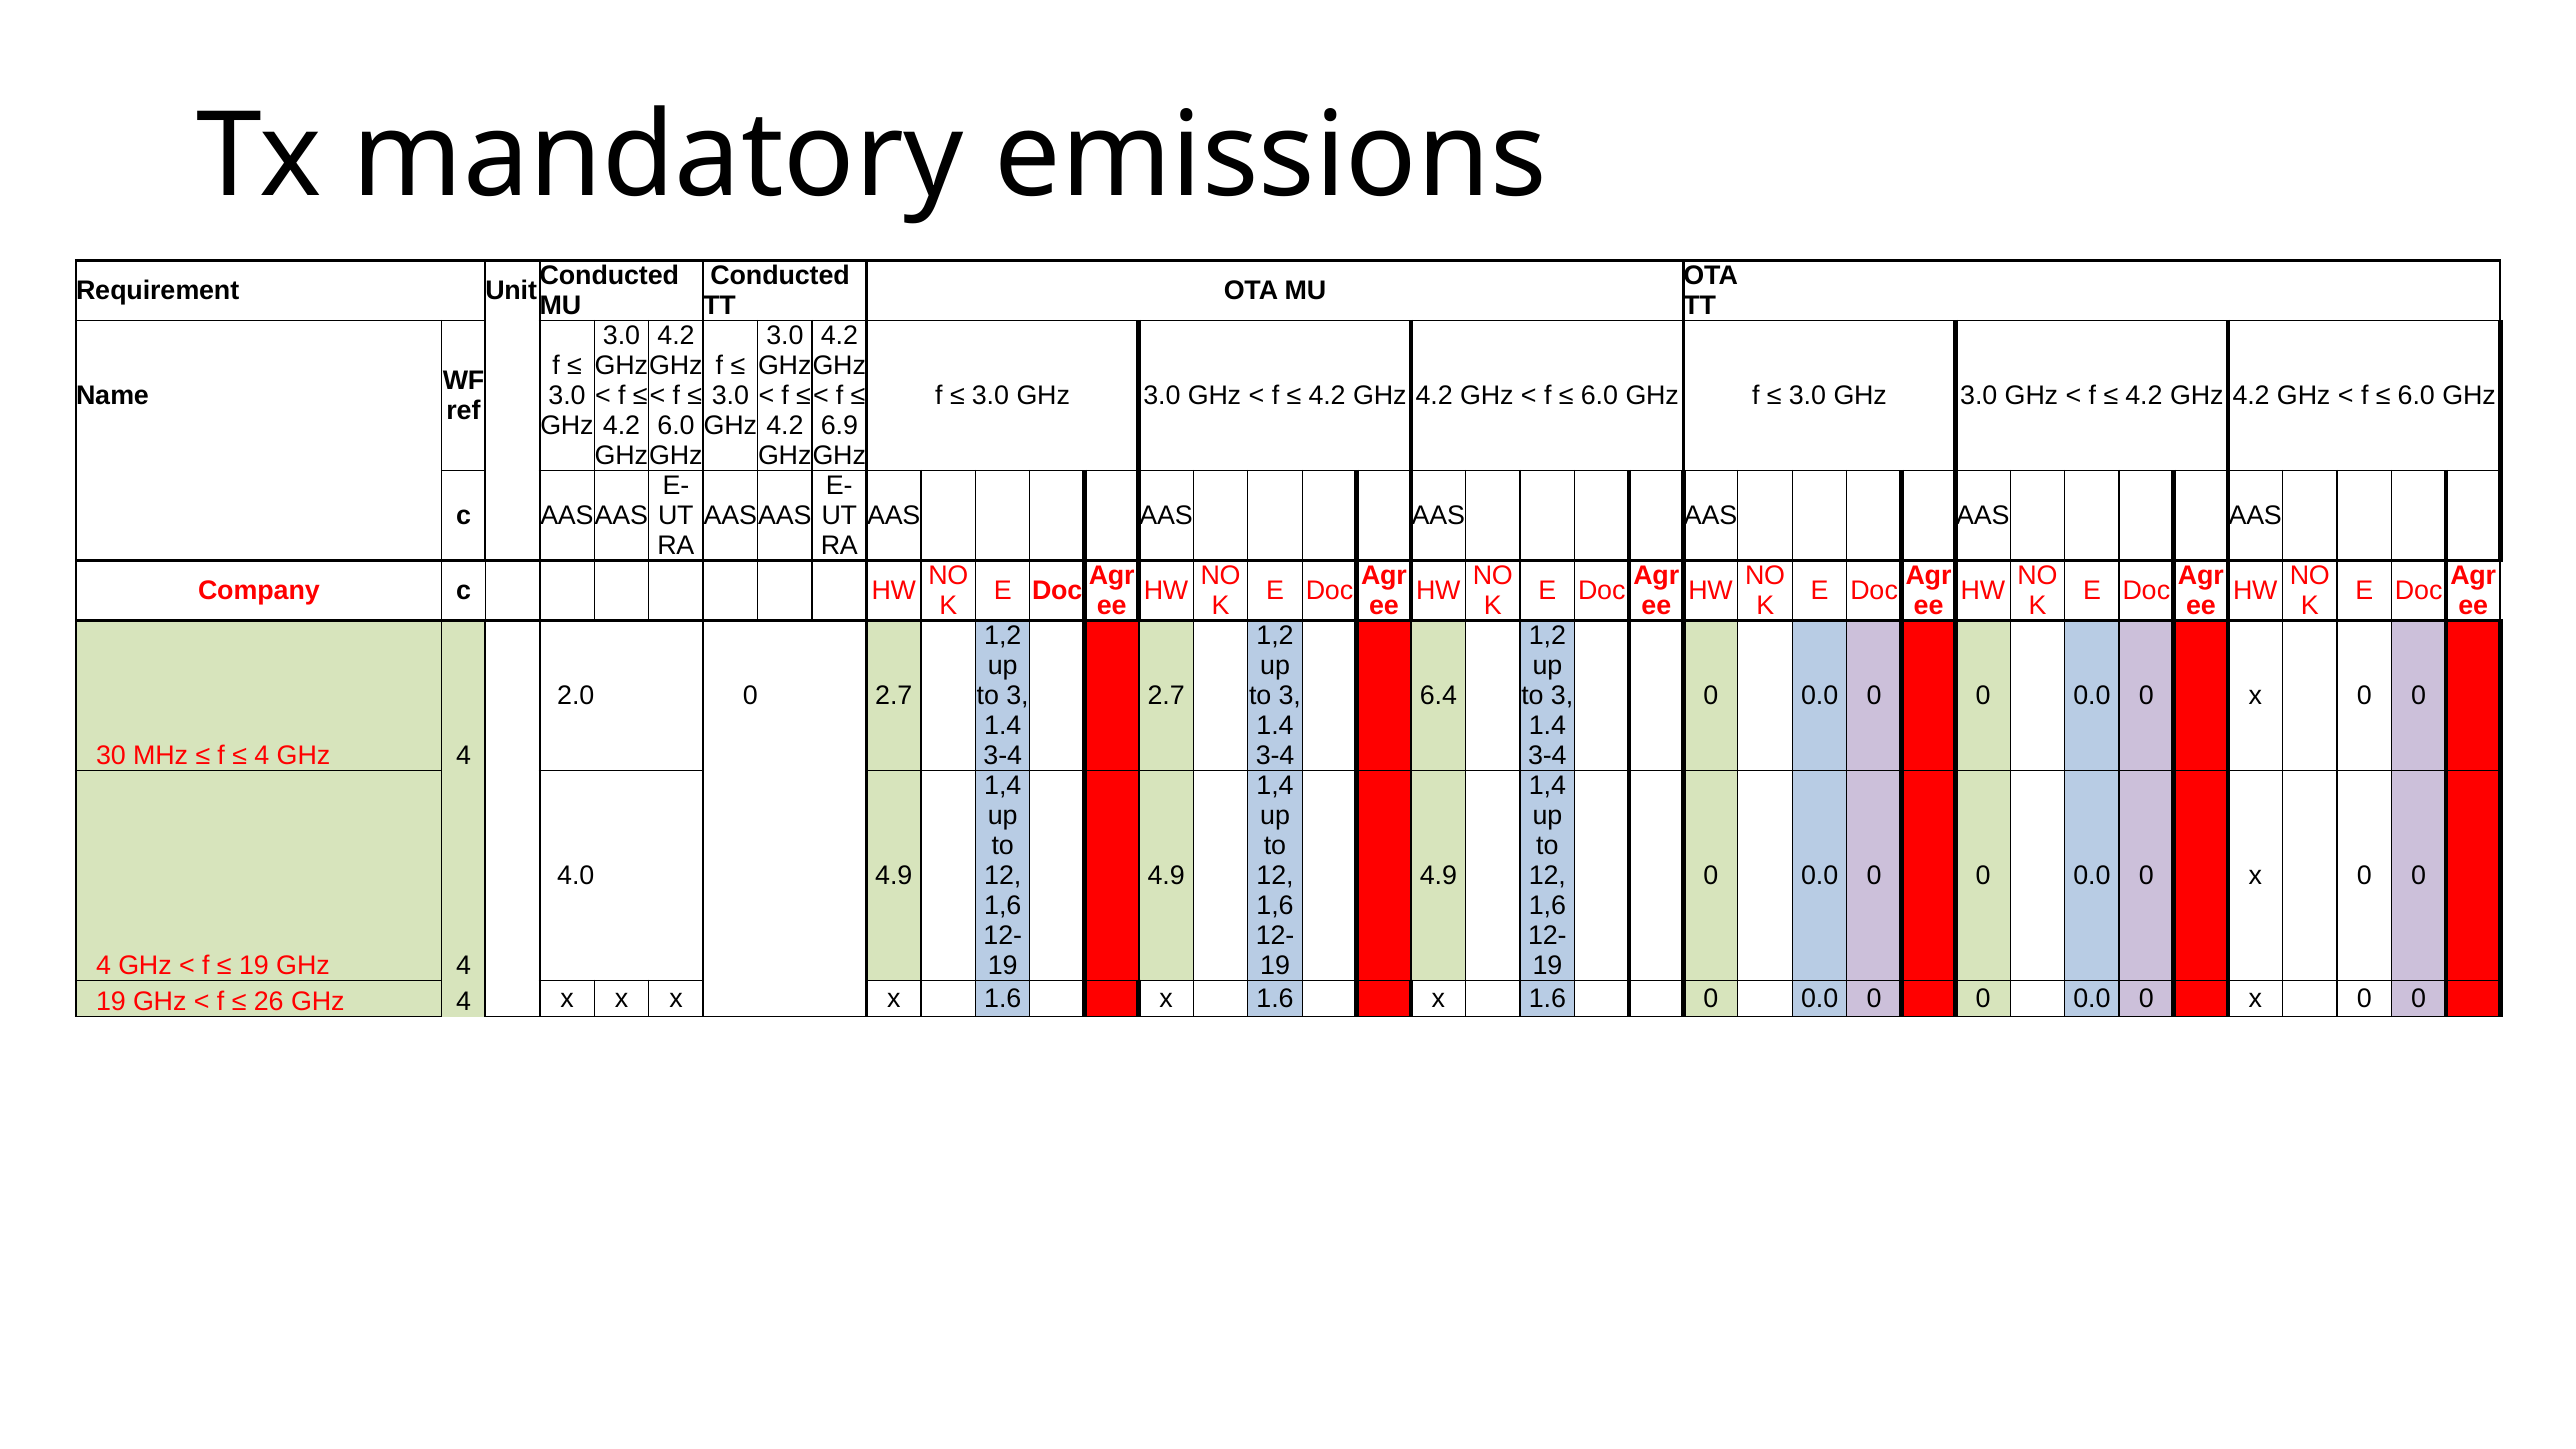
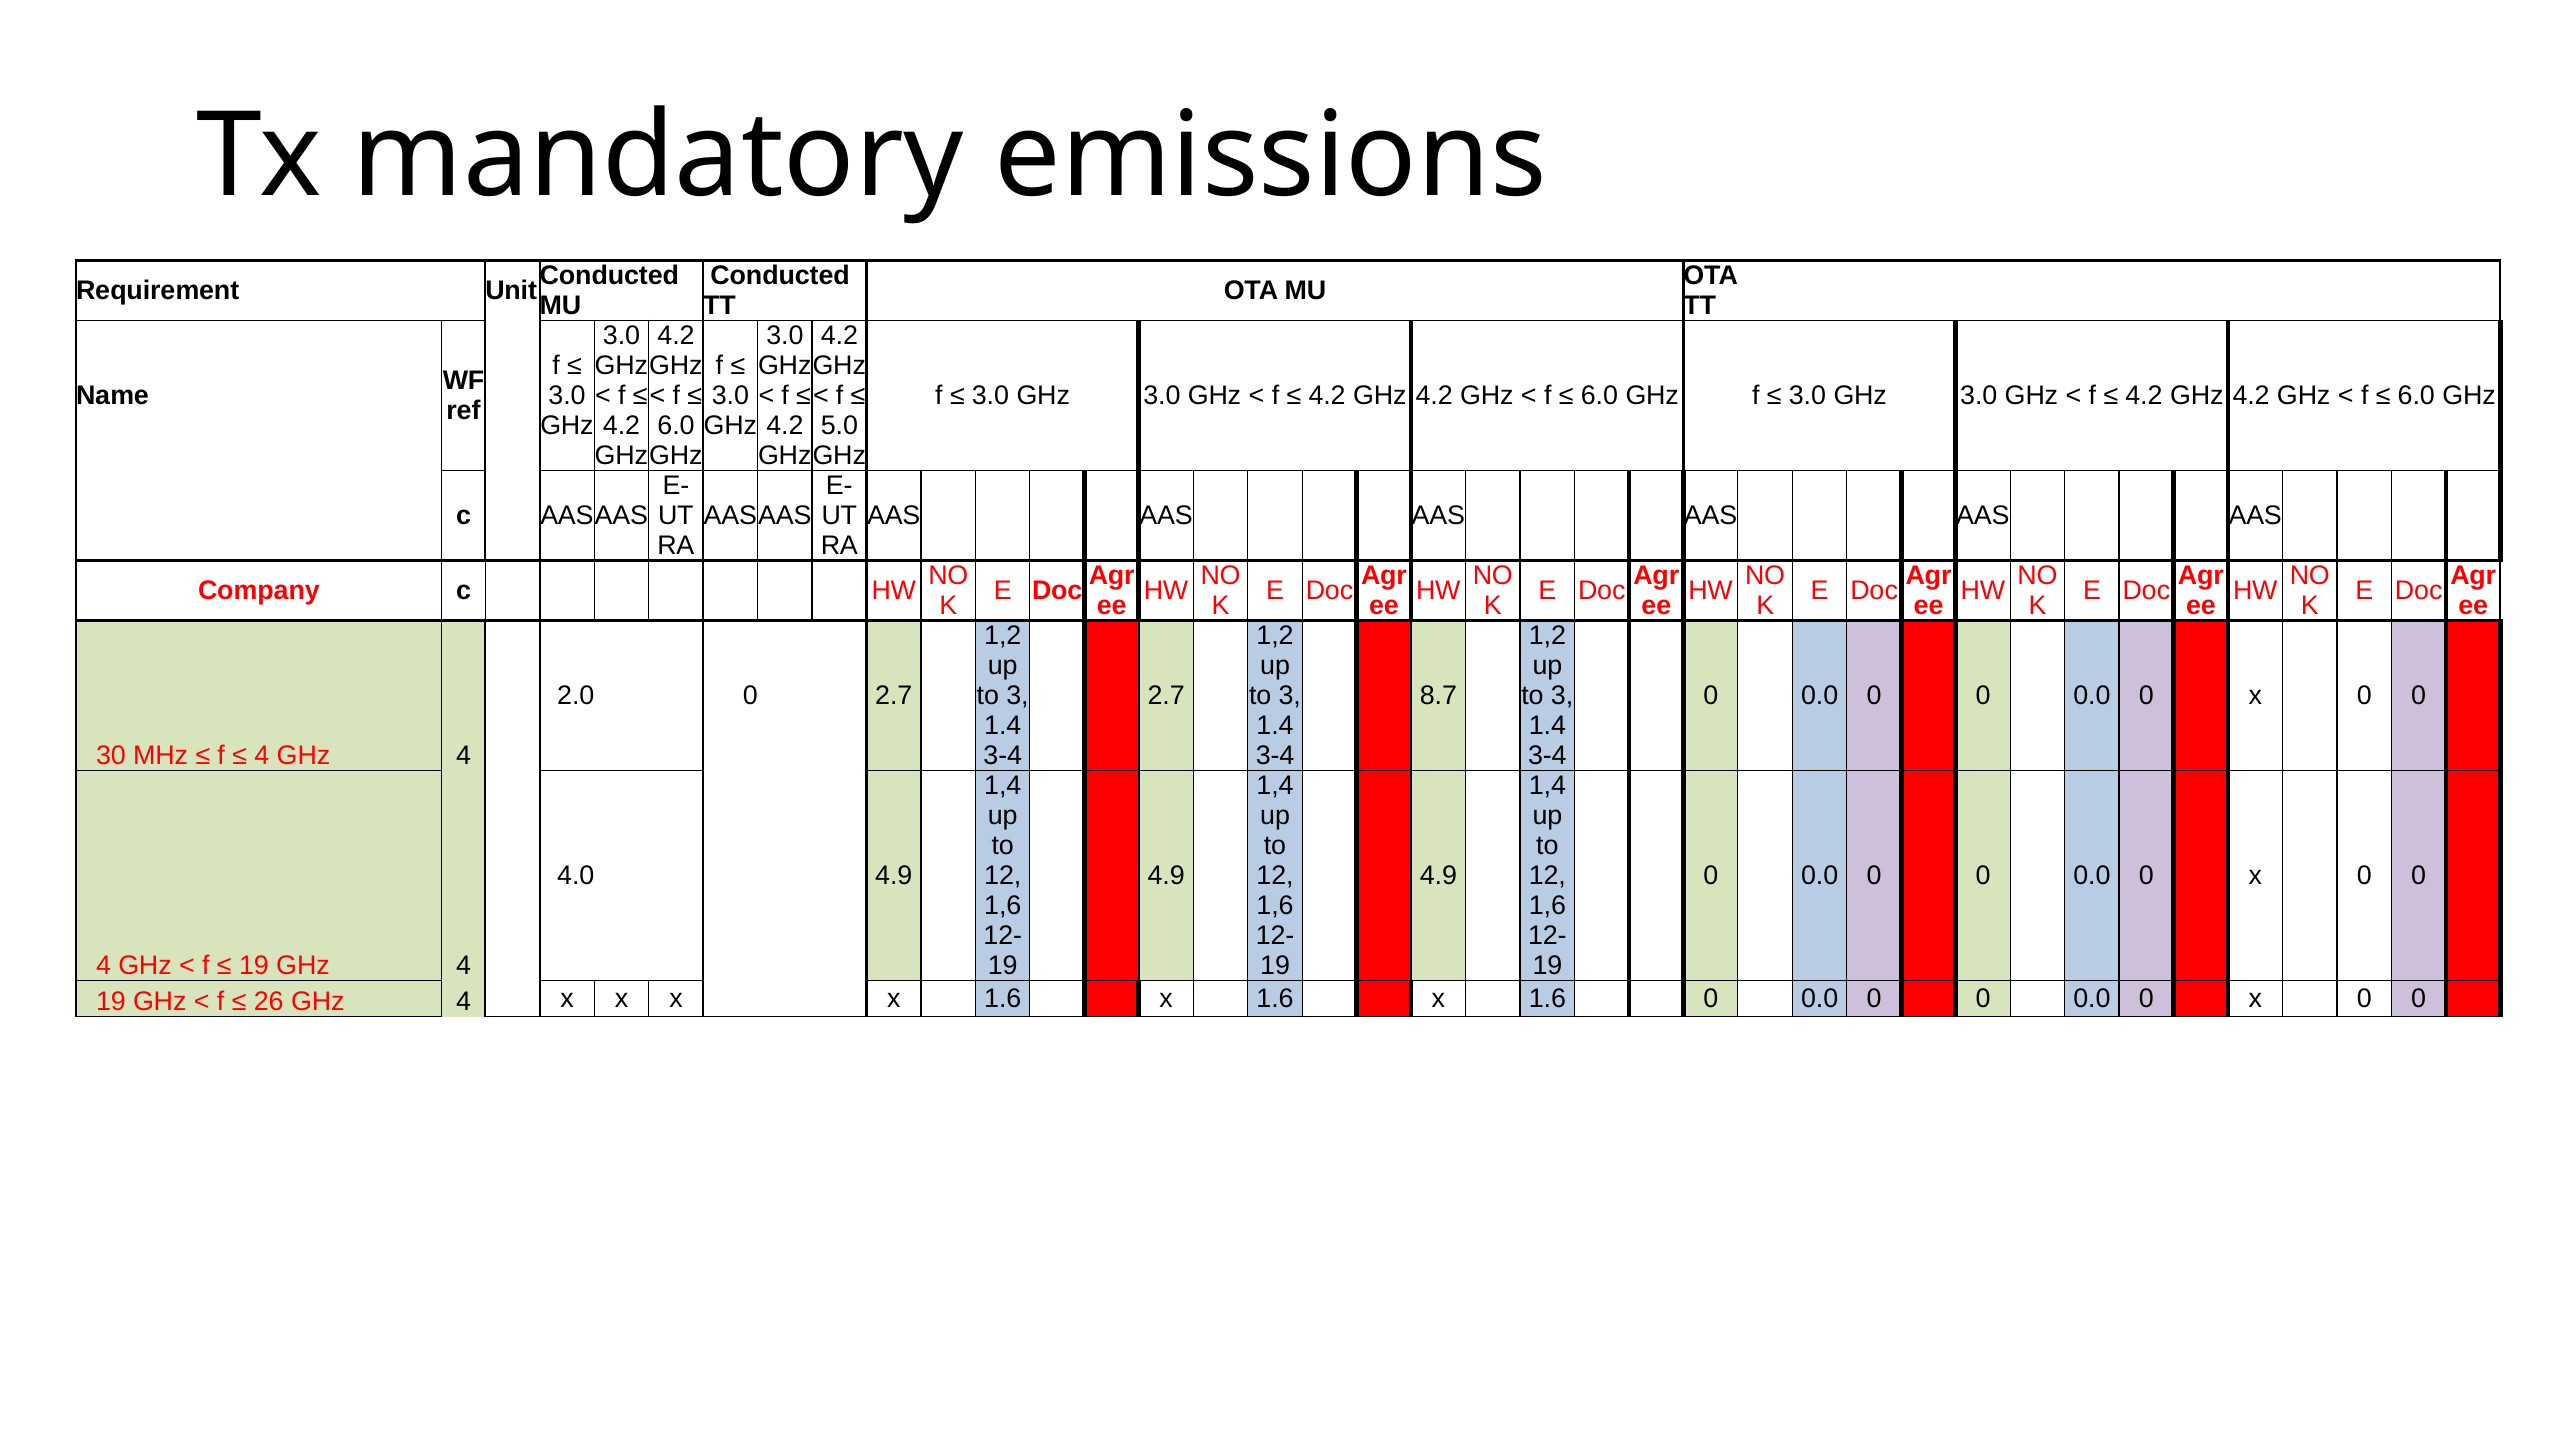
6.9: 6.9 -> 5.0 (839, 426)
6.4: 6.4 -> 8.7 (1438, 696)
